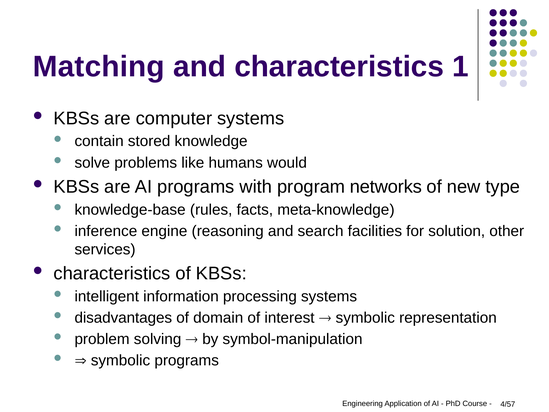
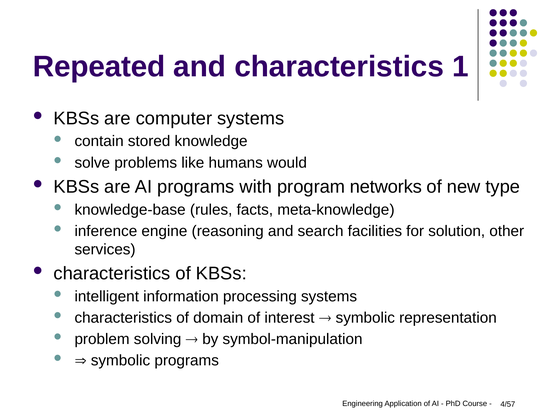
Matching: Matching -> Repeated (99, 67)
disadvantages: disadvantages -> characteristics (123, 318)
